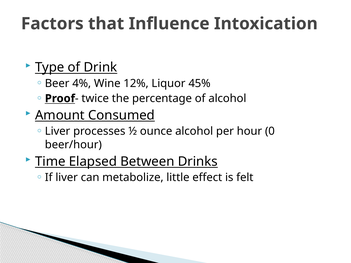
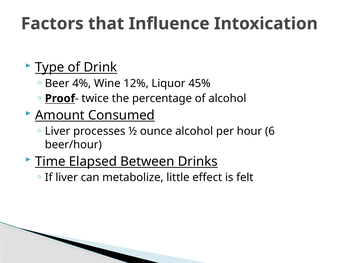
0: 0 -> 6 (270, 131)
